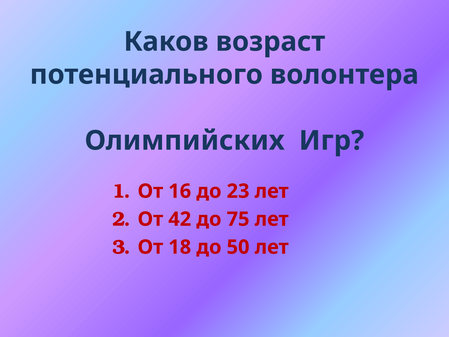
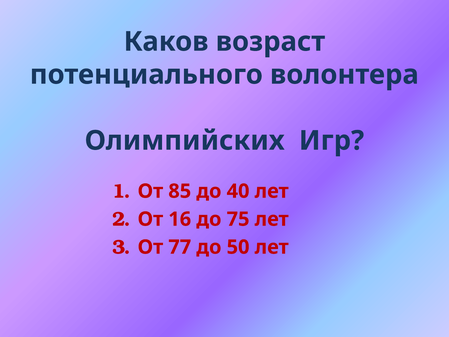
16: 16 -> 85 (180, 191)
23: 23 -> 40 (238, 191)
42: 42 -> 16 (180, 219)
18: 18 -> 77 (180, 247)
